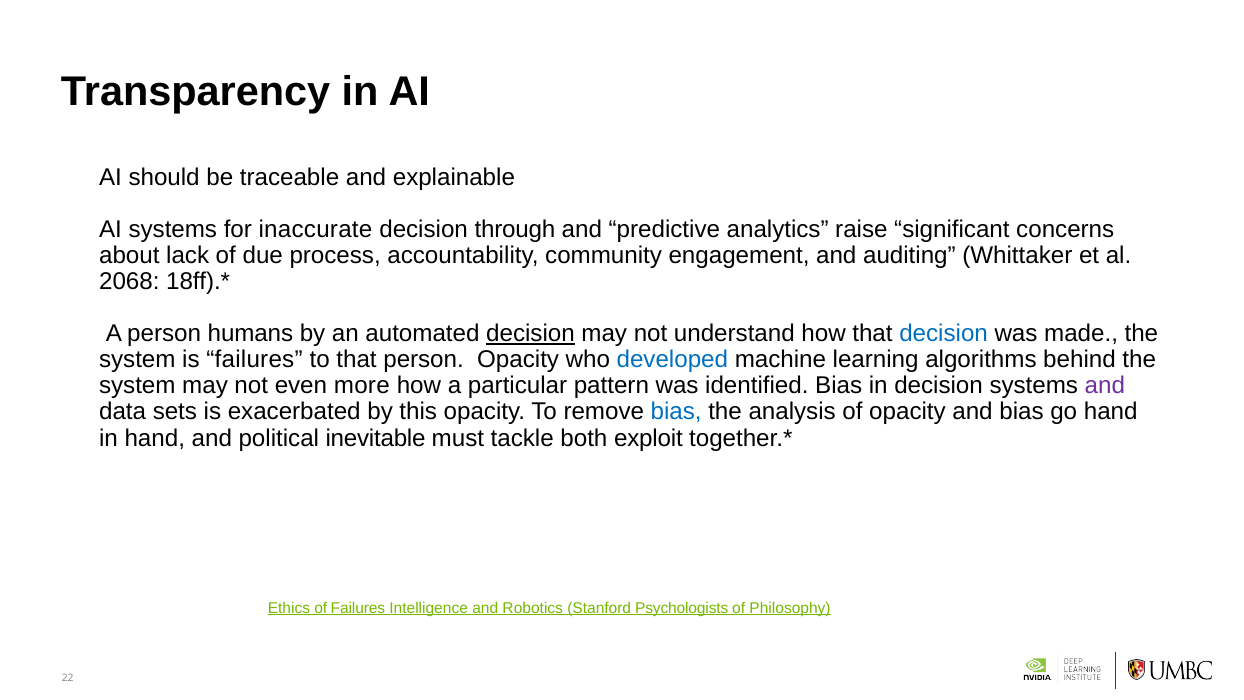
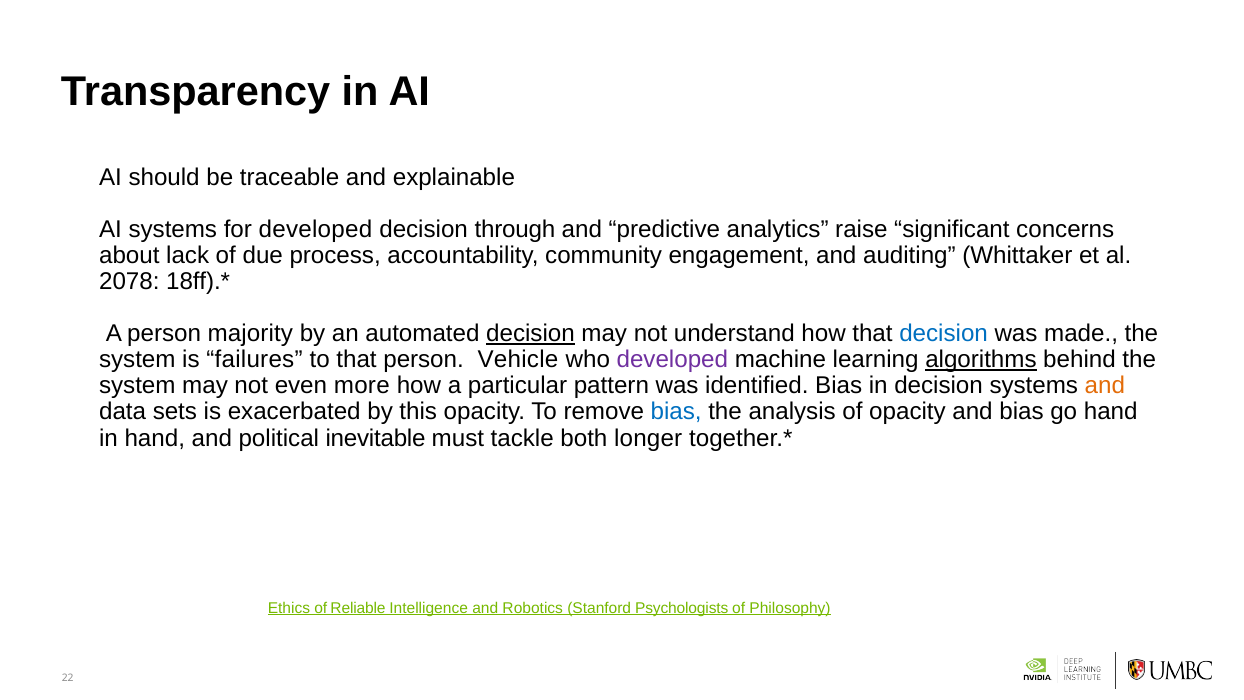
for inaccurate: inaccurate -> developed (315, 229)
2068: 2068 -> 2078 (129, 282)
humans: humans -> majority (250, 334)
person Opacity: Opacity -> Vehicle (518, 360)
developed colour: blue -> purple (672, 360)
algorithms underline: none -> present (981, 360)
and colour: purple -> orange (1105, 386)
exploit: exploit -> longer (648, 438)
of Failures: Failures -> Reliable (358, 608)
